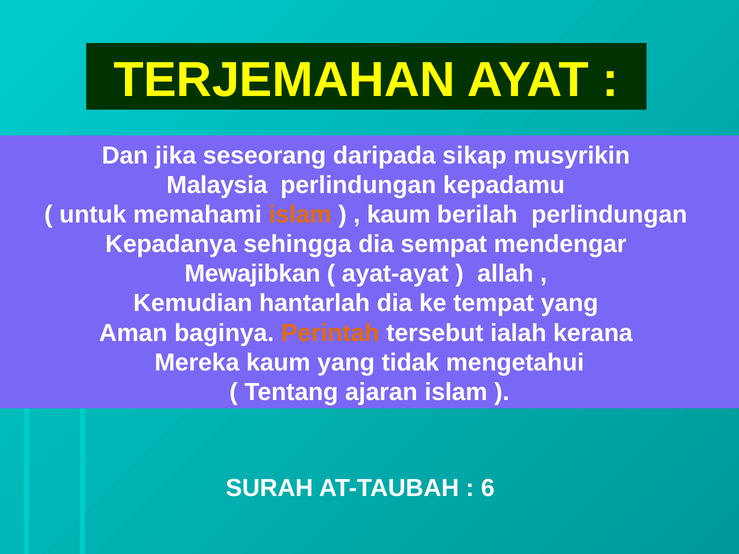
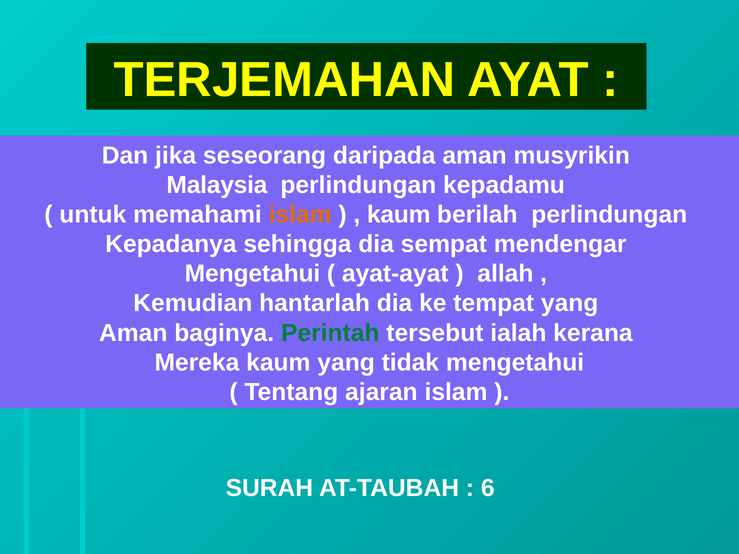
daripada sikap: sikap -> aman (475, 156)
Mewajibkan: Mewajibkan -> Mengetahui (252, 274)
Perintah colour: orange -> green (330, 333)
